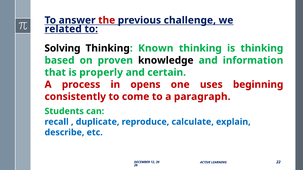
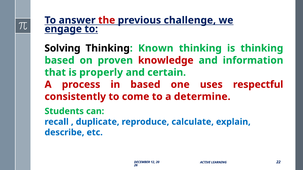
related: related -> engage (63, 29)
knowledge colour: black -> red (166, 60)
in opens: opens -> based (145, 85)
beginning: beginning -> respectful (258, 85)
paragraph: paragraph -> determine (202, 97)
